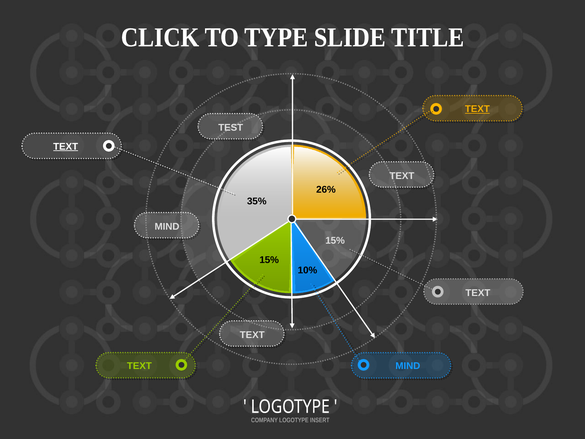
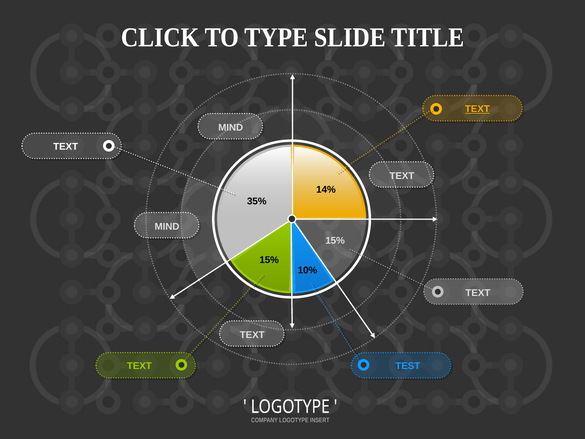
TEST: TEST -> MIND (231, 128)
TEXT underline: present -> none (66, 146)
26%: 26% -> 14% (326, 190)
MIND: MIND -> TEST (408, 366)
